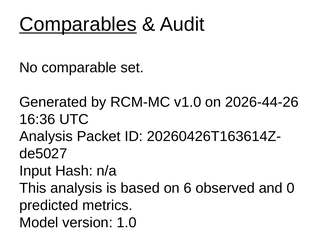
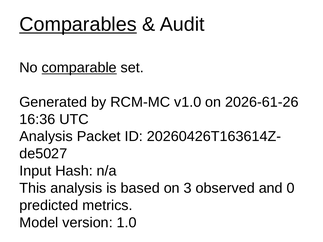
comparable underline: none -> present (79, 68)
2026-44-26: 2026-44-26 -> 2026-61-26 (262, 102)
6: 6 -> 3 (188, 188)
